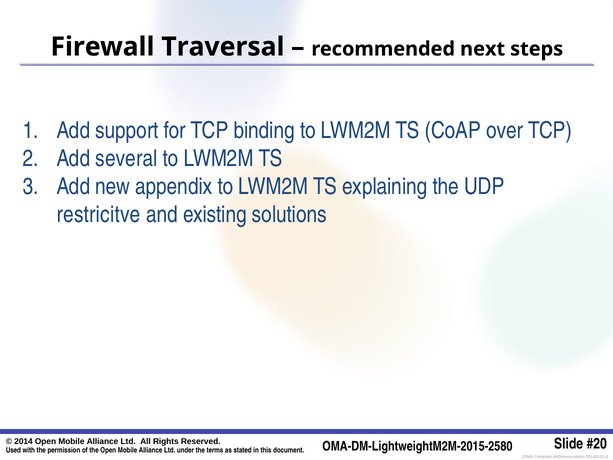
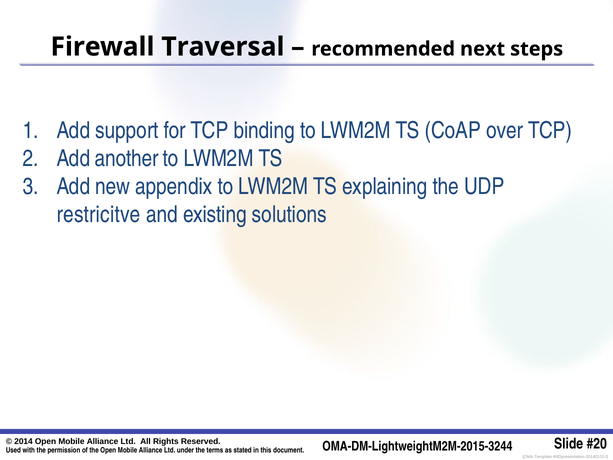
several: several -> another (127, 159)
OMA-DM-LightweightM2M-2015-2580: OMA-DM-LightweightM2M-2015-2580 -> OMA-DM-LightweightM2M-2015-3244 (417, 446)
